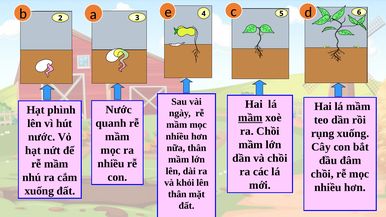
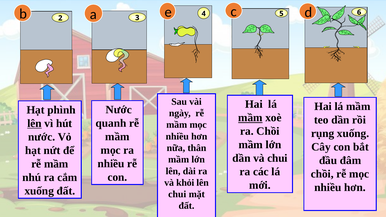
lên underline: none -> present (35, 123)
và chồi: chồi -> chui (277, 158)
thân: thân -> chui (177, 194)
